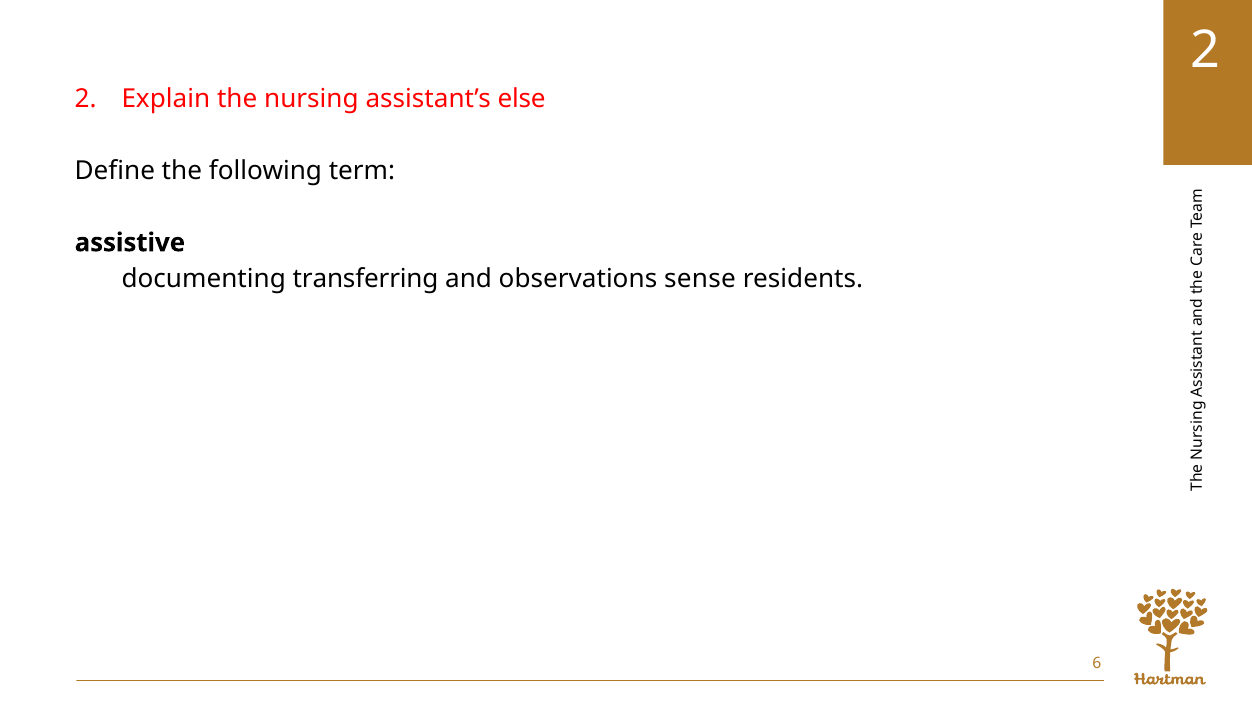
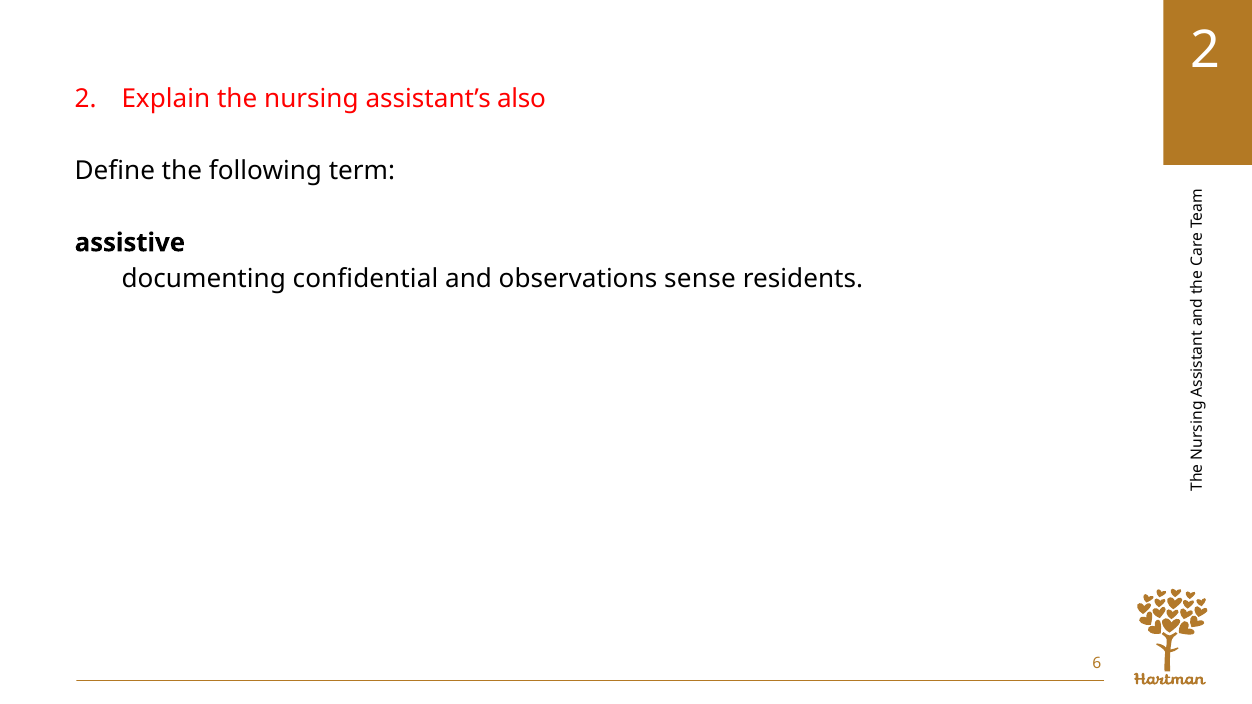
else: else -> also (522, 99)
transferring: transferring -> confidential (365, 279)
